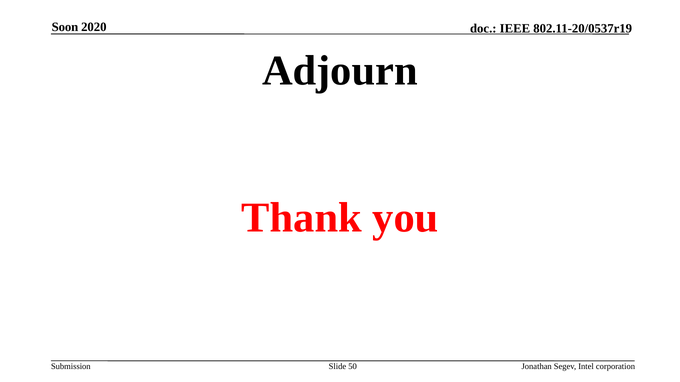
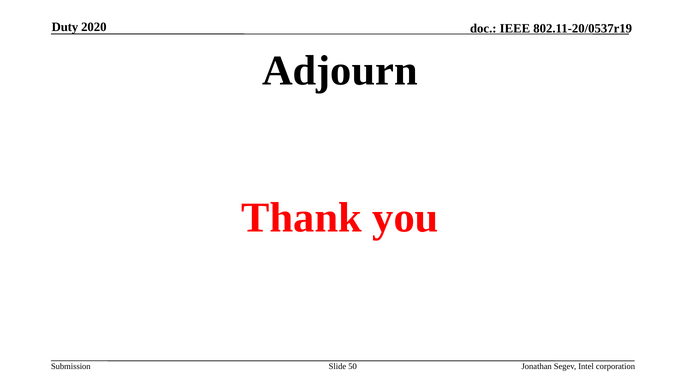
Soon: Soon -> Duty (65, 27)
